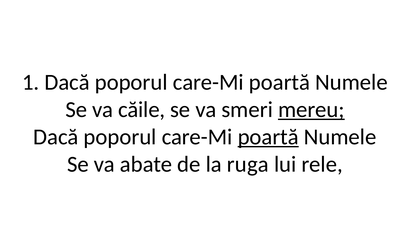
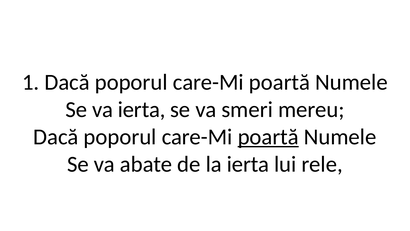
va căile: căile -> ierta (142, 109)
mereu underline: present -> none (311, 109)
la ruga: ruga -> ierta (248, 164)
